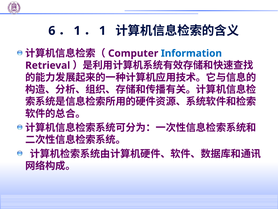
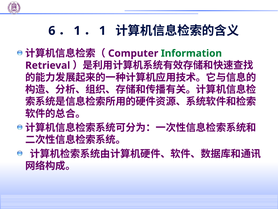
Information colour: blue -> green (191, 53)
